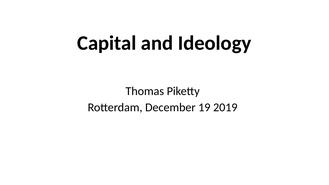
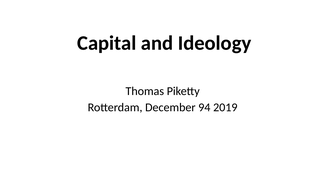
19: 19 -> 94 (204, 108)
